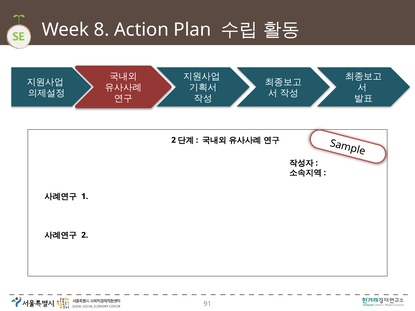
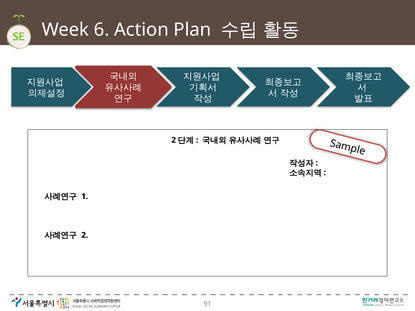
8: 8 -> 6 (102, 30)
